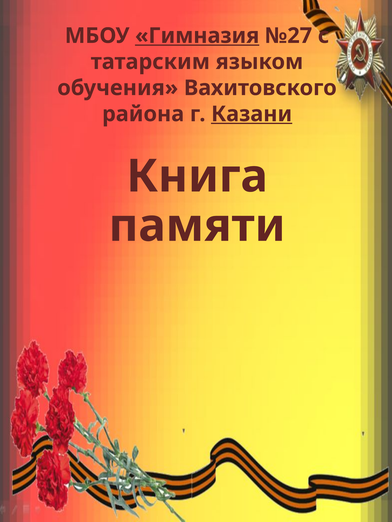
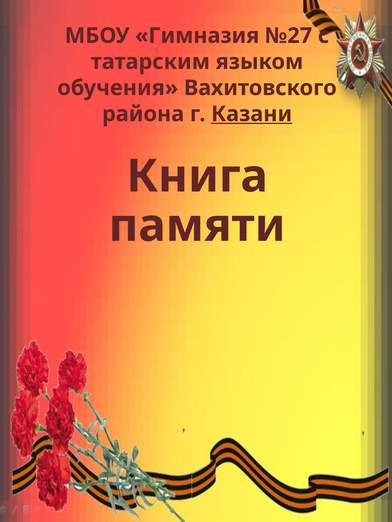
Гимназия underline: present -> none (197, 36)
